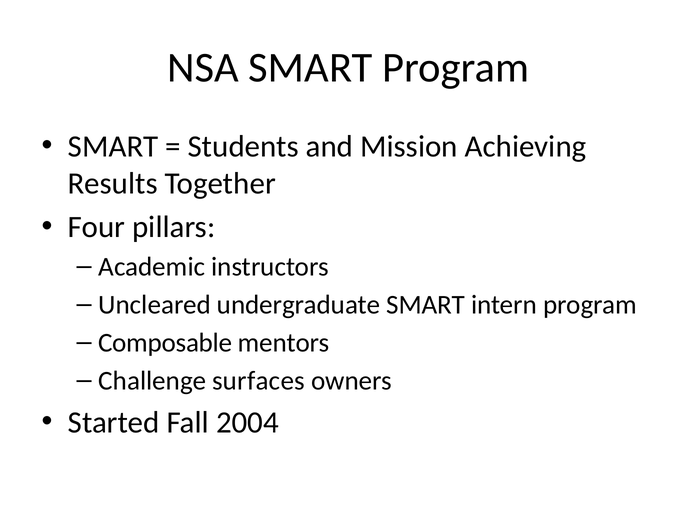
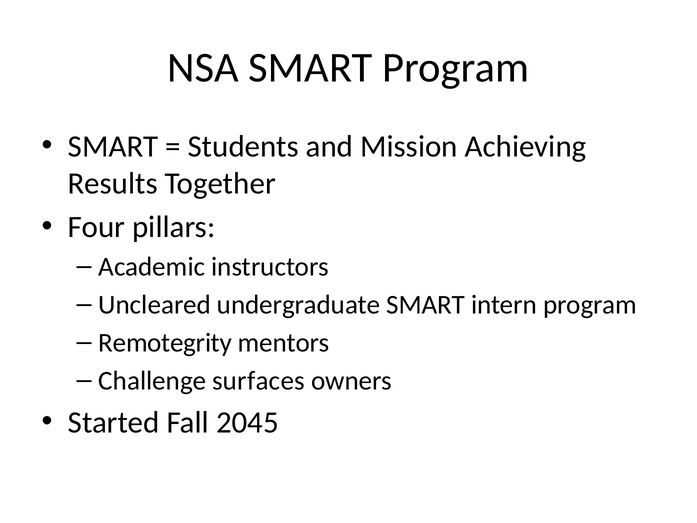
Composable: Composable -> Remotegrity (165, 343)
2004: 2004 -> 2045 (247, 422)
